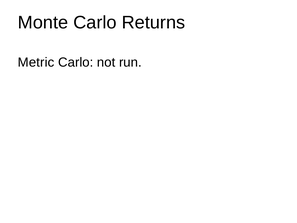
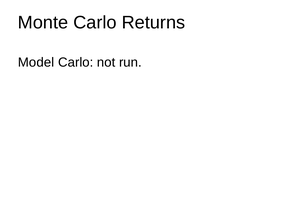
Metric: Metric -> Model (36, 62)
